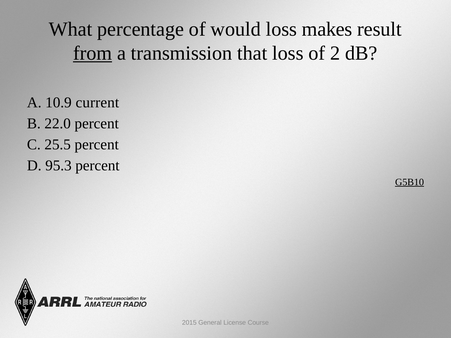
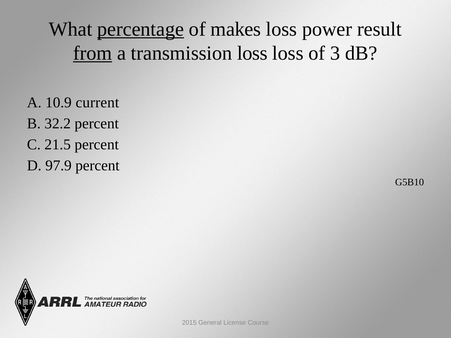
percentage underline: none -> present (141, 29)
would: would -> makes (236, 29)
makes: makes -> power (327, 29)
transmission that: that -> loss (252, 53)
2: 2 -> 3 (335, 53)
22.0: 22.0 -> 32.2 (58, 124)
25.5: 25.5 -> 21.5 (58, 145)
95.3: 95.3 -> 97.9 (58, 166)
G5B10 underline: present -> none (410, 182)
